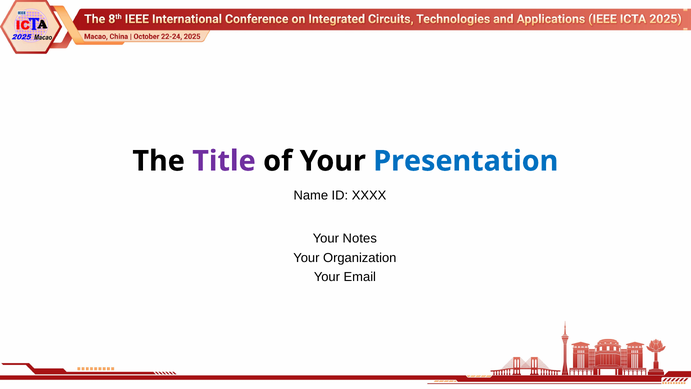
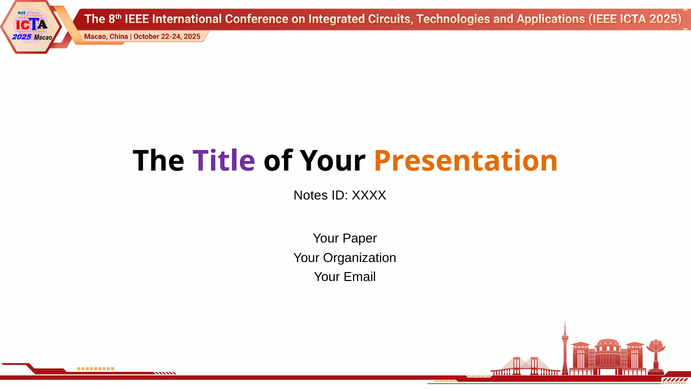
Presentation colour: blue -> orange (466, 161)
Name: Name -> Notes (311, 195)
Notes: Notes -> Paper (360, 238)
